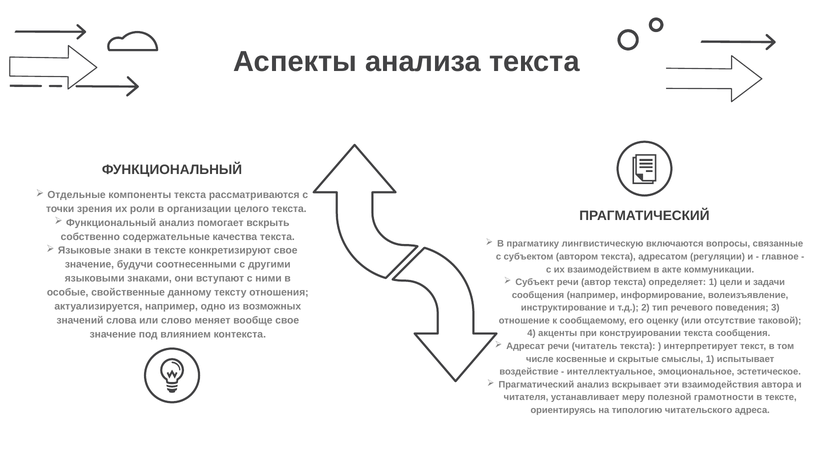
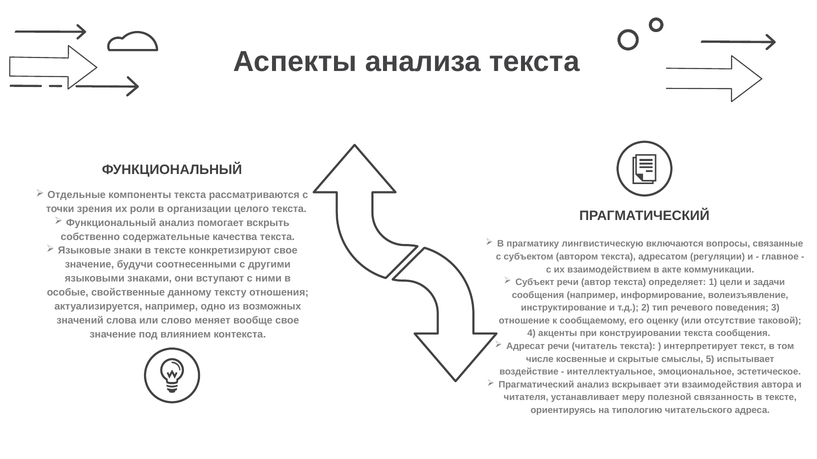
смыслы 1: 1 -> 5 (710, 359)
грамотности: грамотности -> связанность (724, 398)
